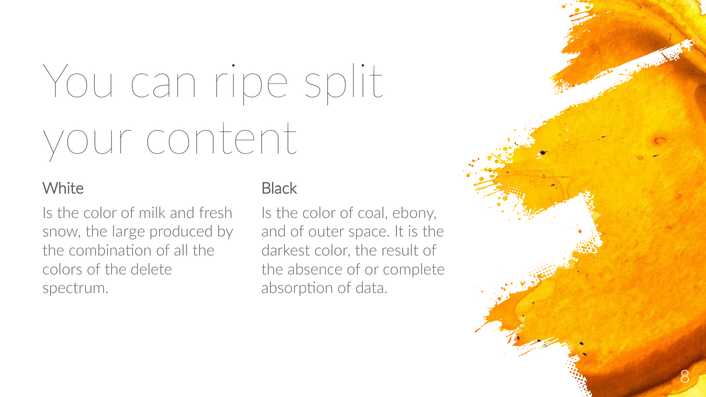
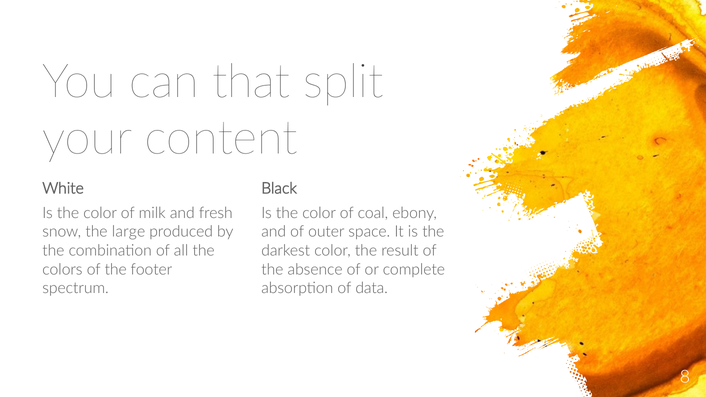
ripe: ripe -> that (251, 82)
delete: delete -> footer (151, 270)
